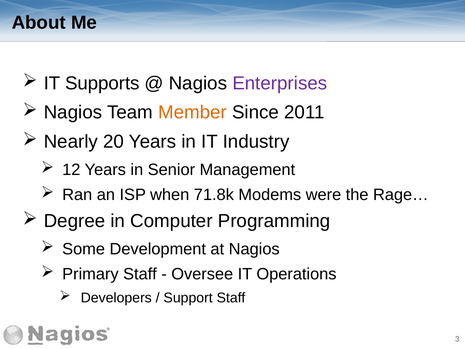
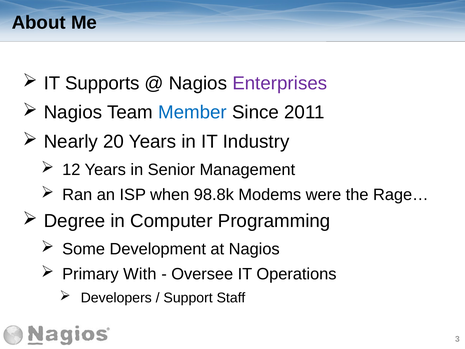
Member colour: orange -> blue (192, 112)
71.8k: 71.8k -> 98.8k (214, 195)
Primary Staff: Staff -> With (140, 274)
